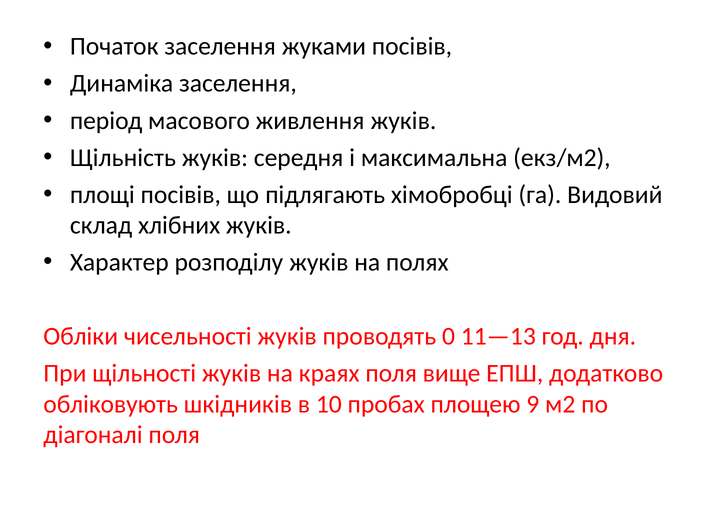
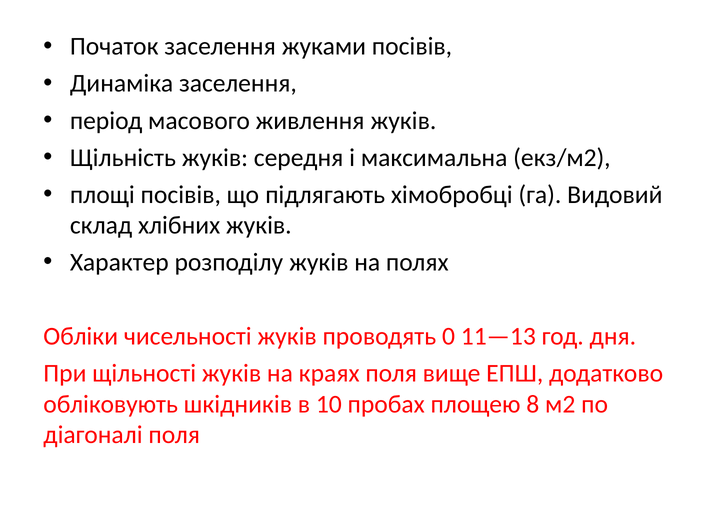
9: 9 -> 8 (533, 404)
